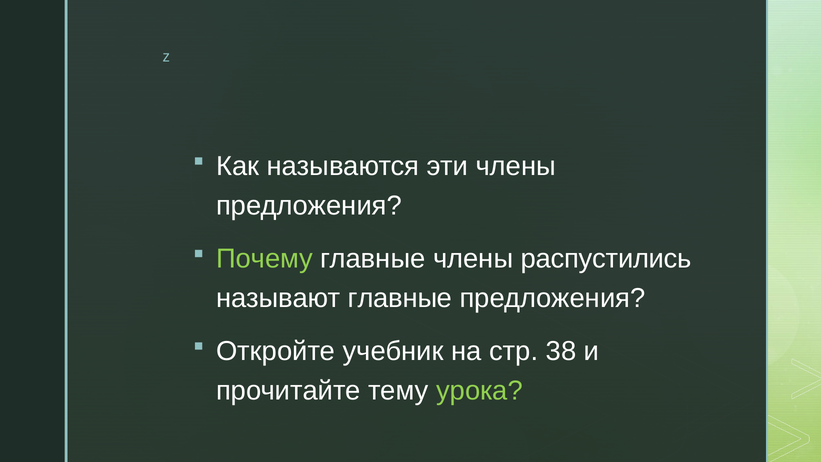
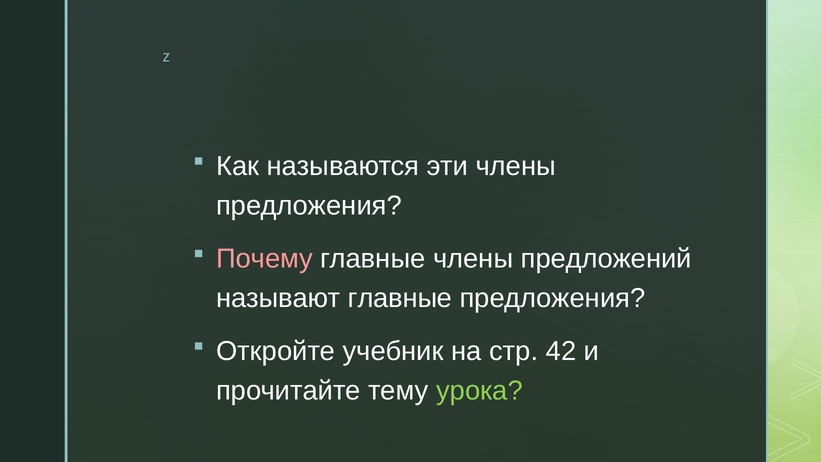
Почему colour: light green -> pink (264, 259)
распустились: распустились -> предложений (606, 259)
38: 38 -> 42 (561, 351)
